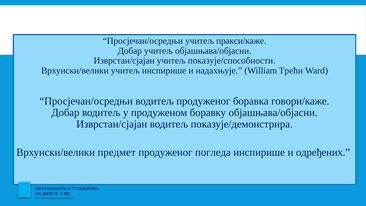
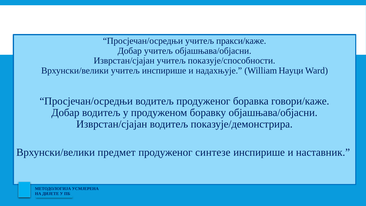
Трећи: Трећи -> Науци (291, 71)
погледа: погледа -> синтезе (213, 152)
одређених: одређених -> наставник (323, 152)
